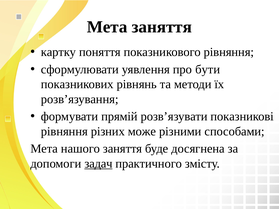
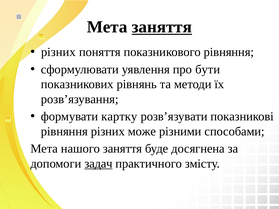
заняття underline: none -> present (162, 27)
картку: картку -> різних (58, 52)
прямій: прямій -> картку (119, 117)
